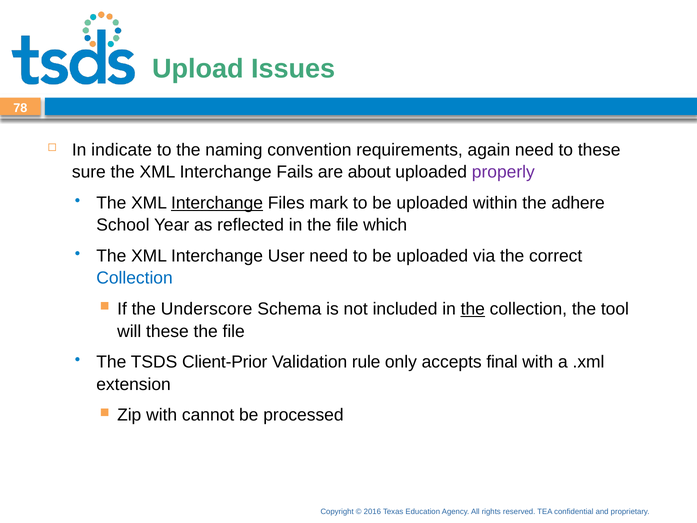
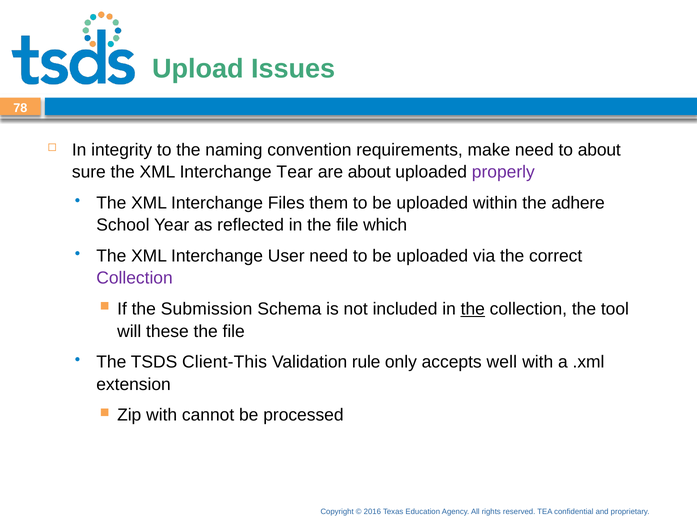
indicate: indicate -> integrity (122, 150)
again: again -> make (489, 150)
to these: these -> about (599, 150)
Fails: Fails -> Tear (295, 172)
Interchange underline: present -> none (217, 203)
mark: mark -> them (329, 203)
Collection colour: blue -> purple (135, 278)
Underscore: Underscore -> Submission (207, 309)
Client-Prior: Client-Prior -> Client-This (225, 362)
final: final -> well (502, 362)
